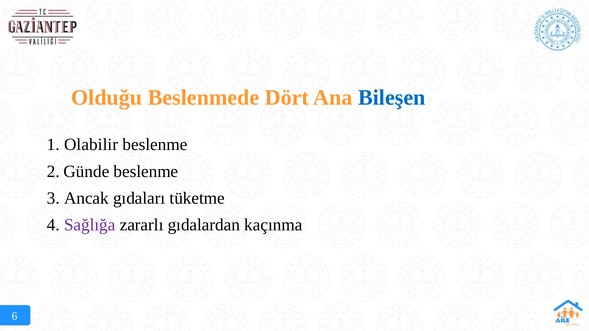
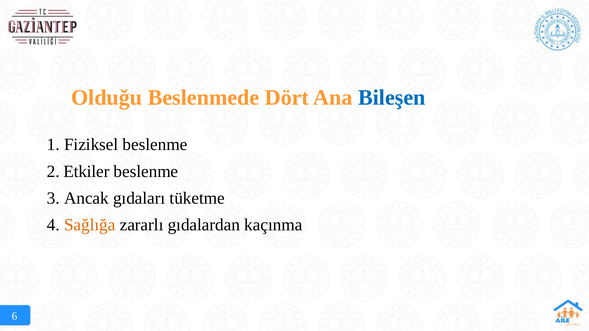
Olabilir: Olabilir -> Fiziksel (91, 145)
Günde: Günde -> Etkiler (86, 171)
Sağlığa colour: purple -> orange (90, 225)
